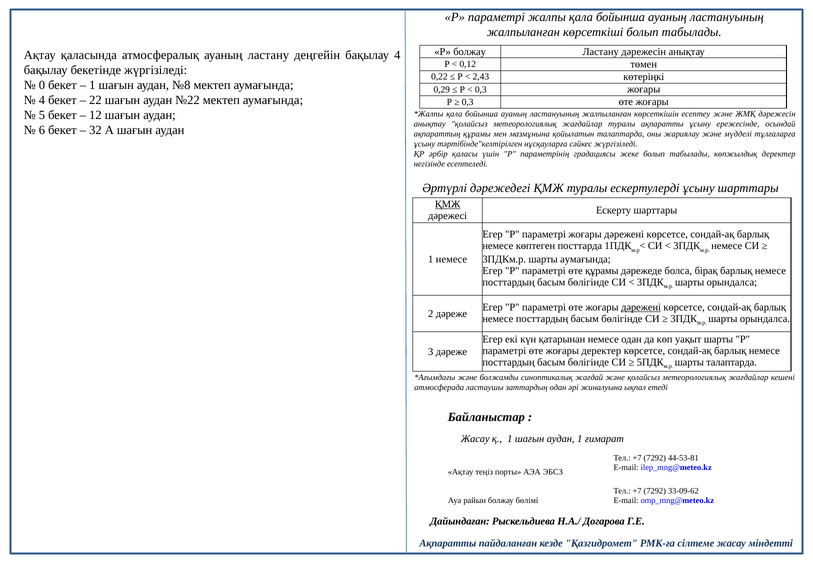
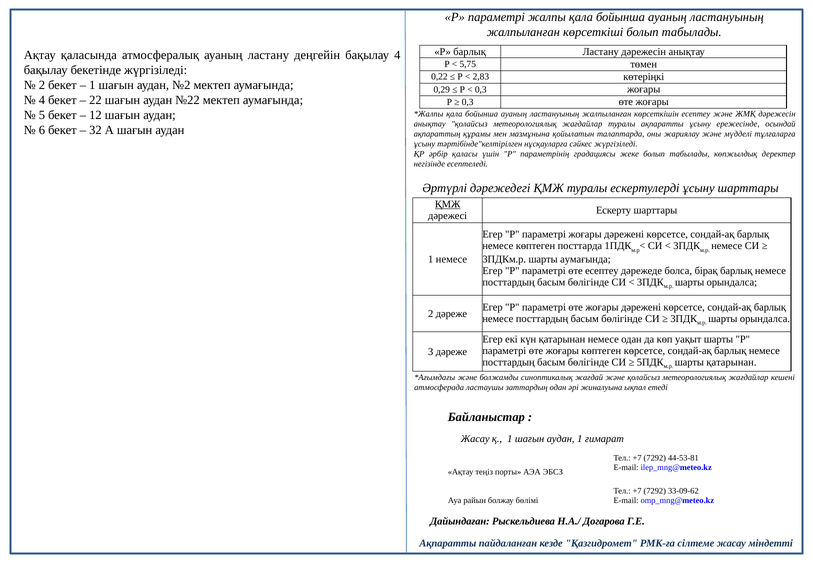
Р болжау: болжау -> барлық (470, 52)
0,12: 0,12 -> 5,75 (468, 64)
2,43: 2,43 -> 2,83 (481, 77)
0: 0 -> 2 (42, 85)
№8: №8 -> №2 (181, 85)
өте құрамы: құрамы -> есептеу (602, 271)
дәрежені underline: present -> none (641, 307)
жоғары деректер: деректер -> көптеген (601, 351)
шарты талаптарда: талаптарда -> қатарынан (731, 362)
